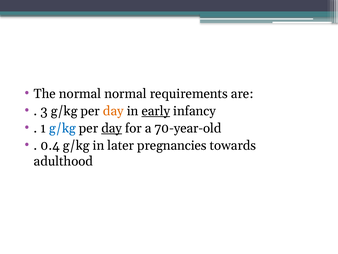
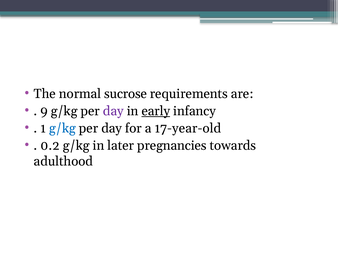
normal normal: normal -> sucrose (126, 94)
3: 3 -> 9 (44, 111)
day colour: orange -> purple (113, 111)
day underline: present -> none (112, 128)
70-year-old: 70-year-old -> 17-year-old (188, 128)
0.4: 0.4 -> 0.2 (50, 145)
